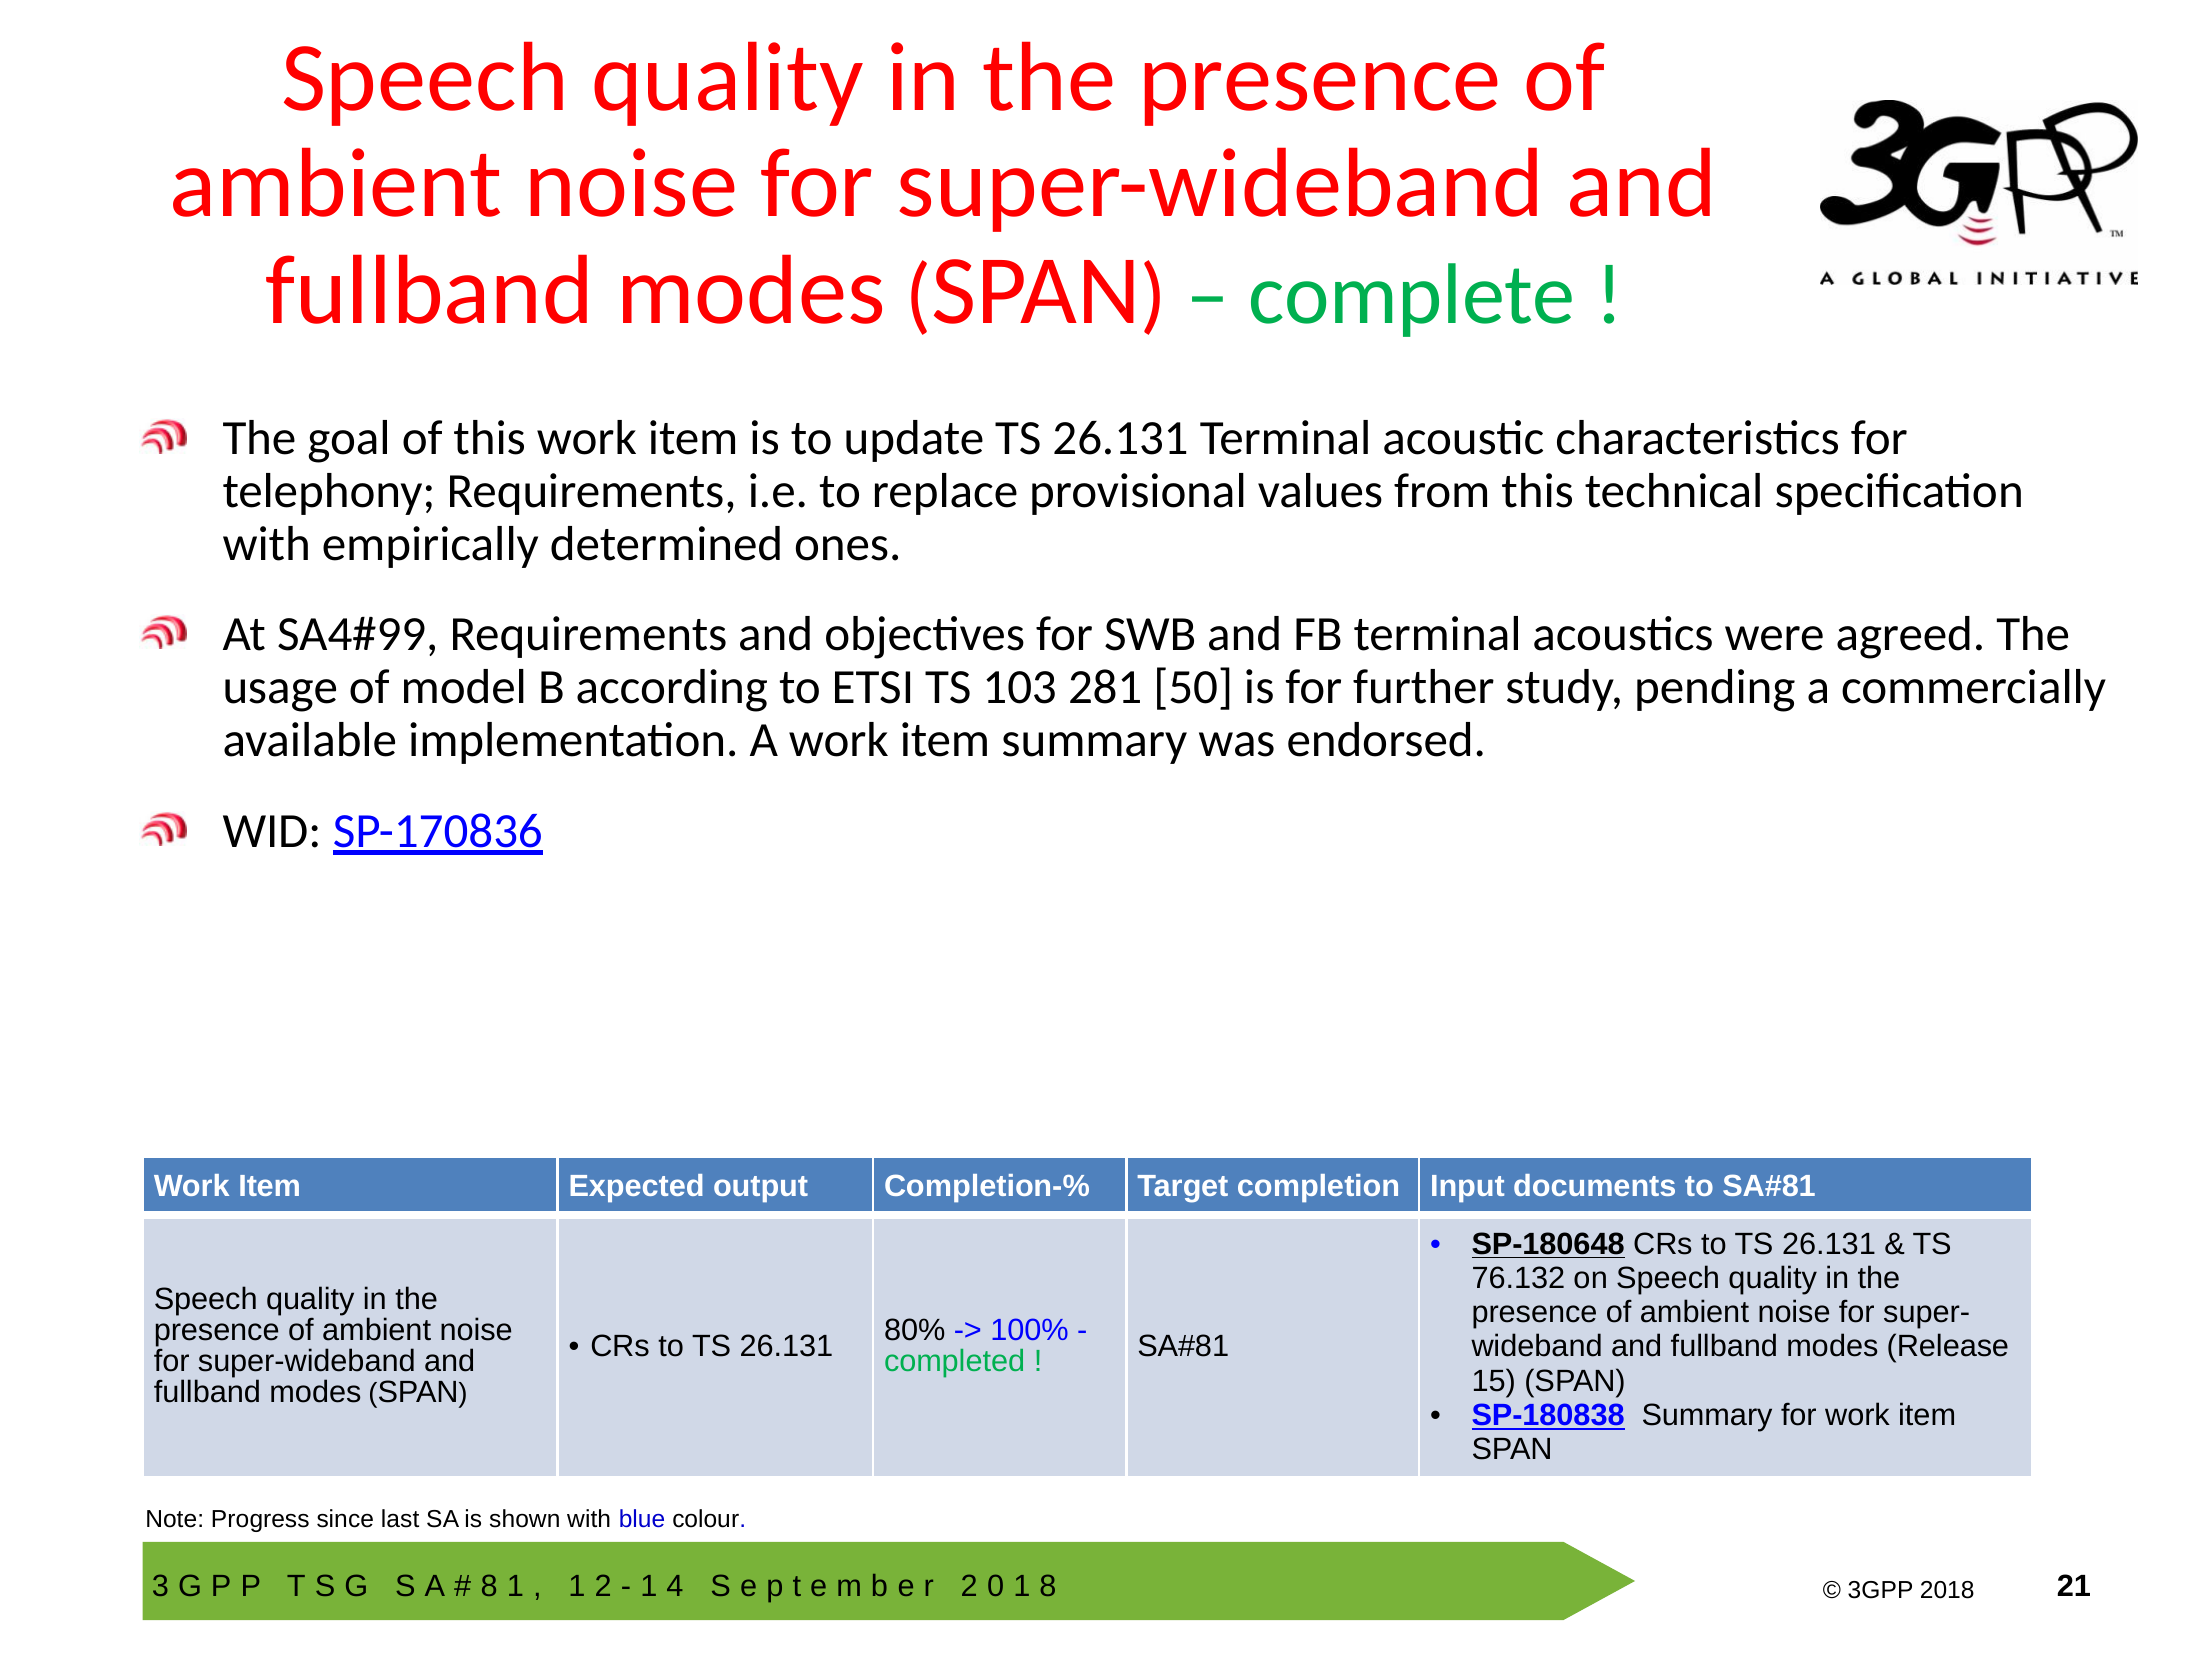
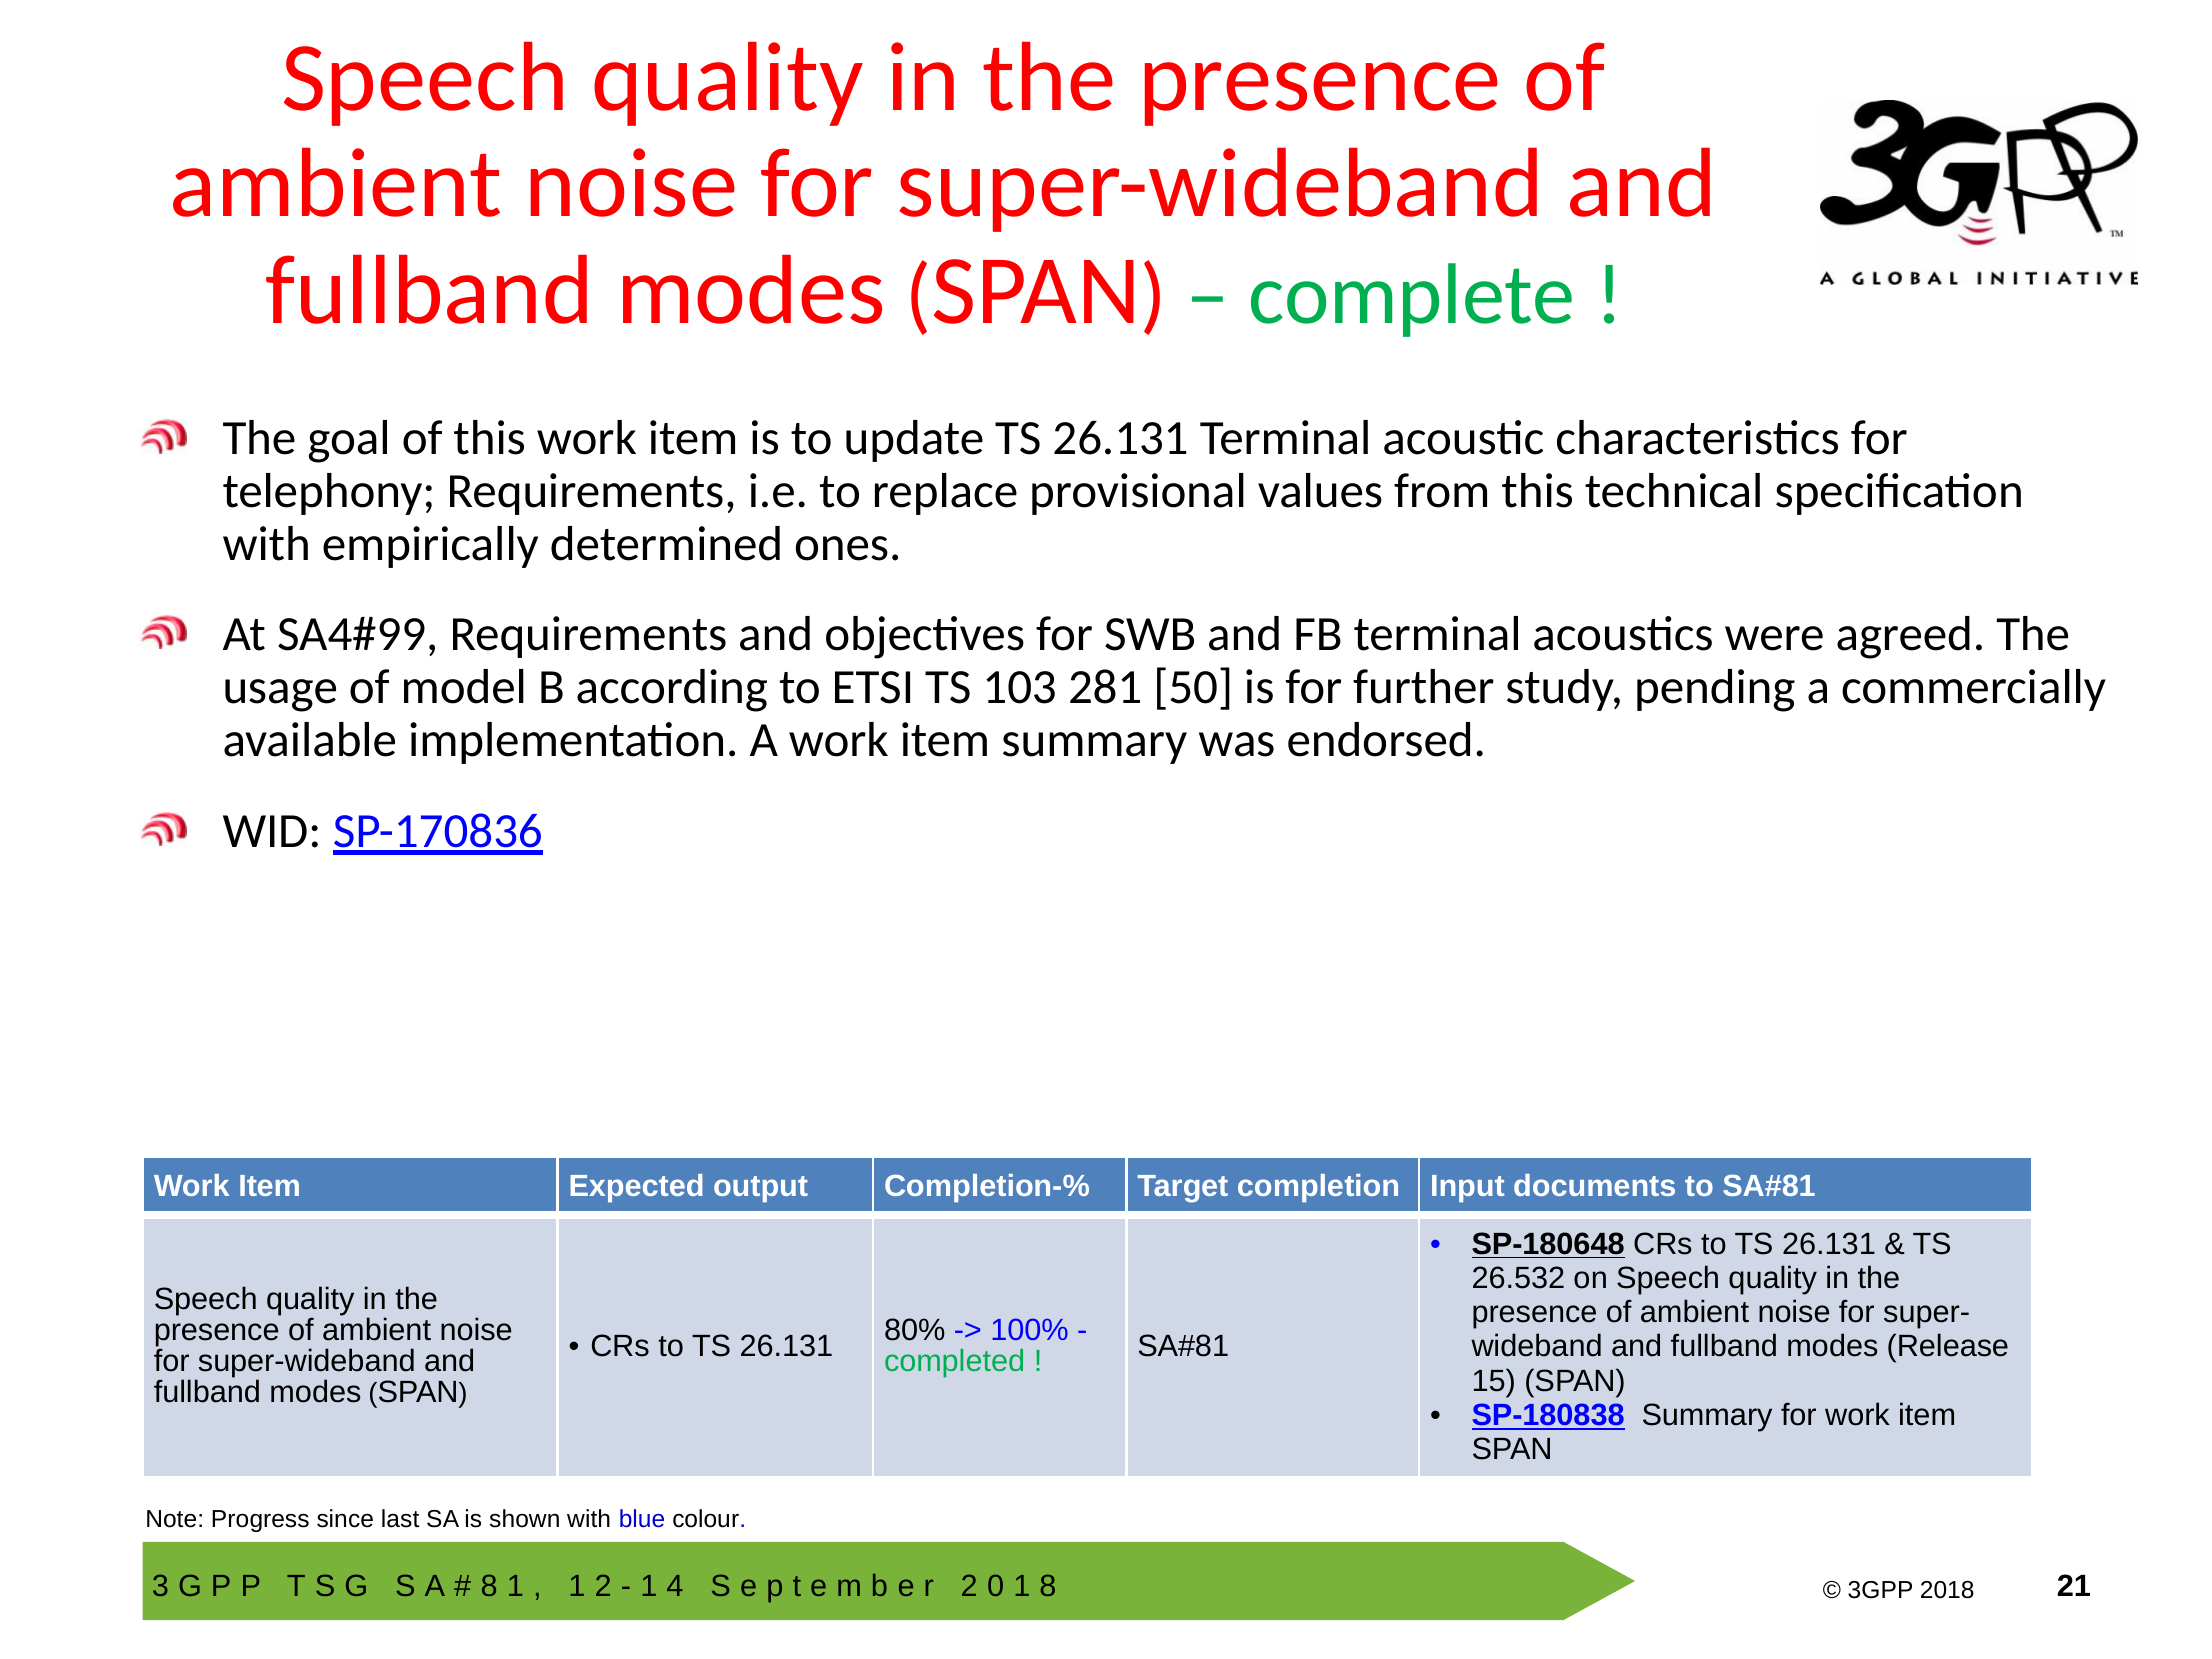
76.132: 76.132 -> 26.532 (1518, 1278)
